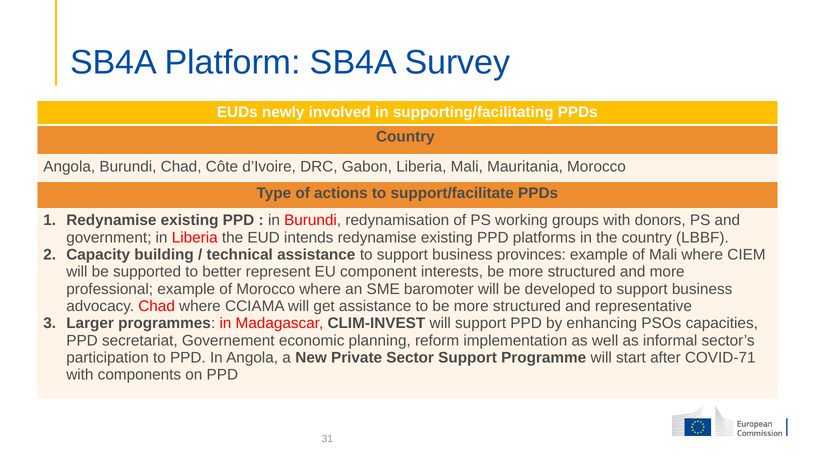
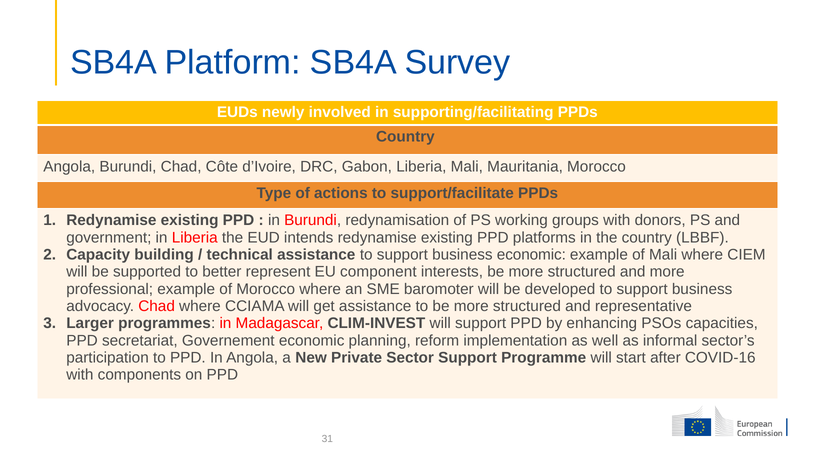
business provinces: provinces -> economic (531, 254)
COVID-71: COVID-71 -> COVID-16 (720, 357)
